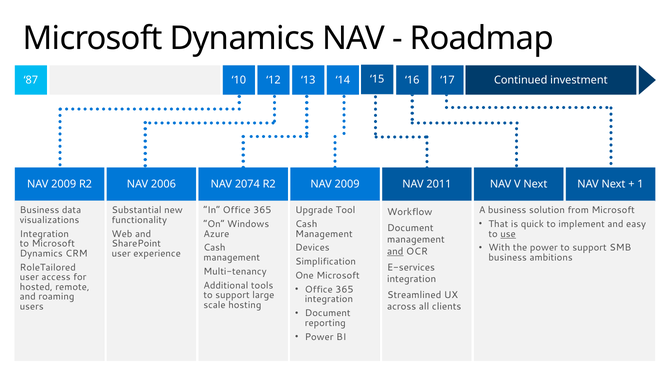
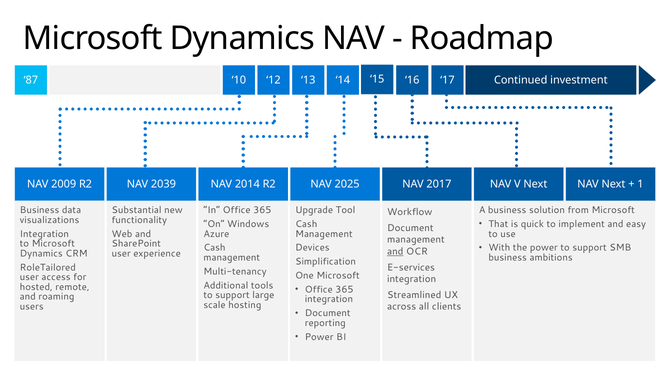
2006: 2006 -> 2039 (163, 184)
2074: 2074 -> 2014 (247, 184)
R2 NAV 2009: 2009 -> 2025 (347, 184)
2011: 2011 -> 2017 (439, 184)
use underline: present -> none (508, 234)
